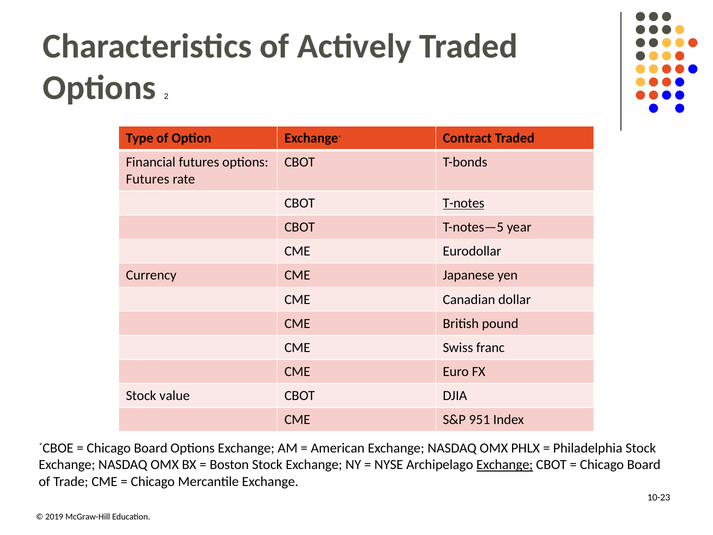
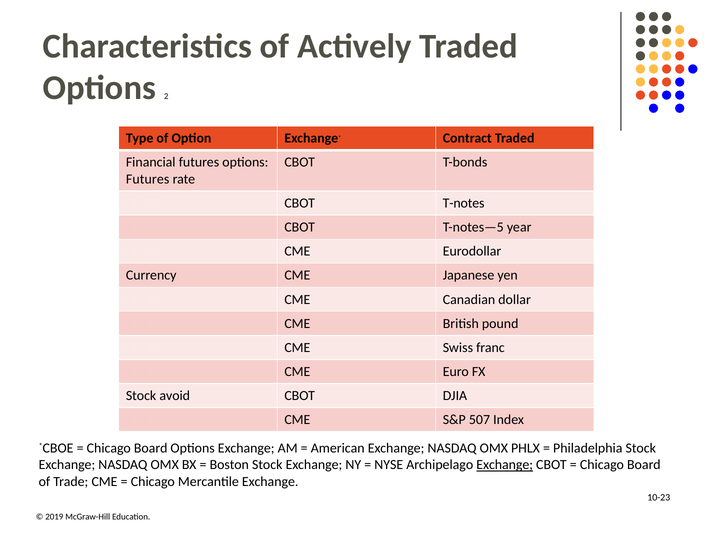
T-notes underline: present -> none (464, 203)
value: value -> avoid (175, 395)
951: 951 -> 507 (479, 419)
